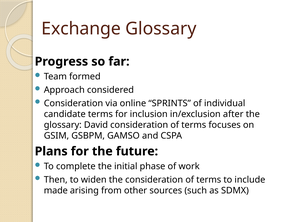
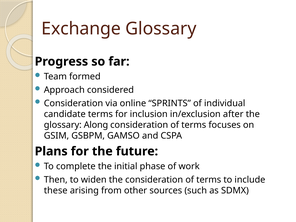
David: David -> Along (96, 125)
made: made -> these (56, 191)
